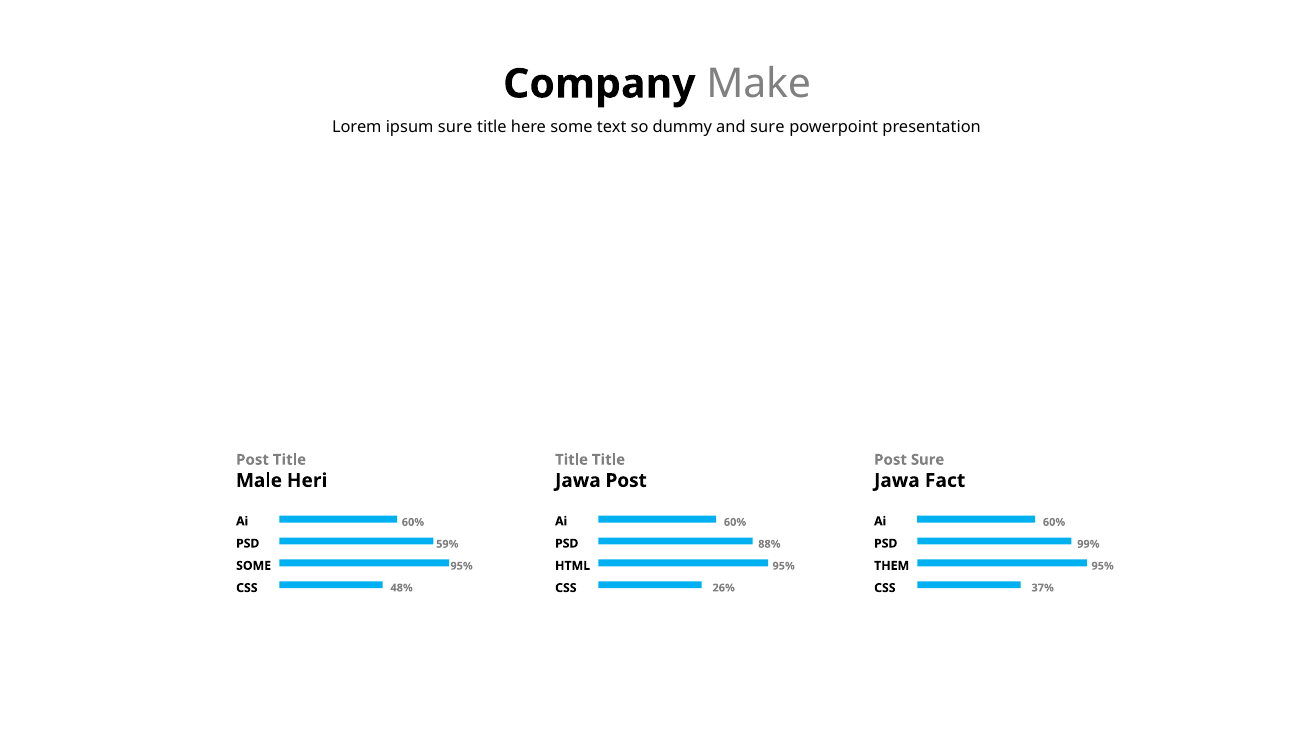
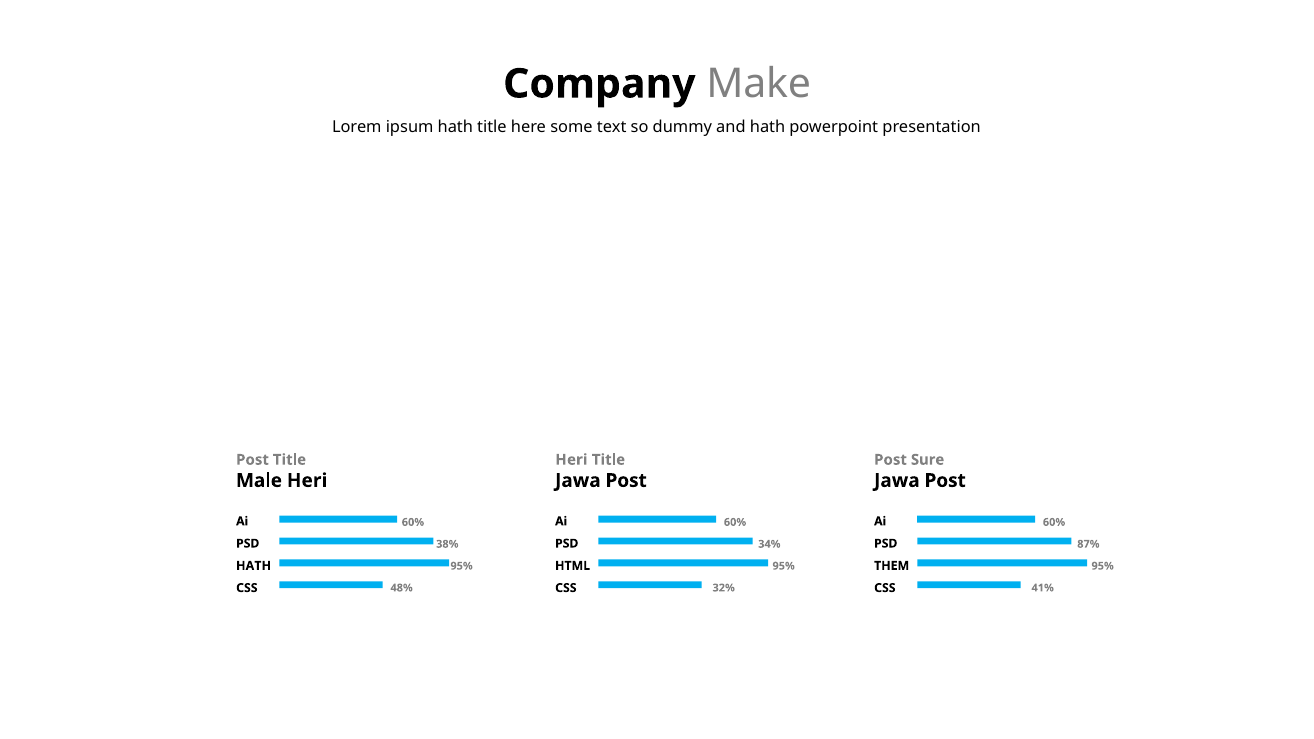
ipsum sure: sure -> hath (455, 127)
and sure: sure -> hath (768, 127)
Title: Title -> Heri (571, 460)
Fact: Fact -> Post (945, 481)
59%: 59% -> 38% (447, 544)
88%: 88% -> 34% (769, 544)
99%: 99% -> 87% (1088, 544)
SOME: SOME -> HATH (254, 566)
26%: 26% -> 32% (724, 588)
37%: 37% -> 41% (1043, 588)
